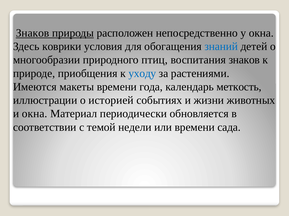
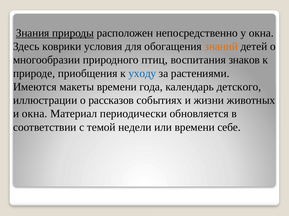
Знаков: Знаков -> Знания (33, 33)
знаний colour: blue -> orange (221, 47)
меткость: меткость -> детского (239, 87)
историей: историей -> рассказов (111, 101)
сада: сада -> себе (229, 128)
